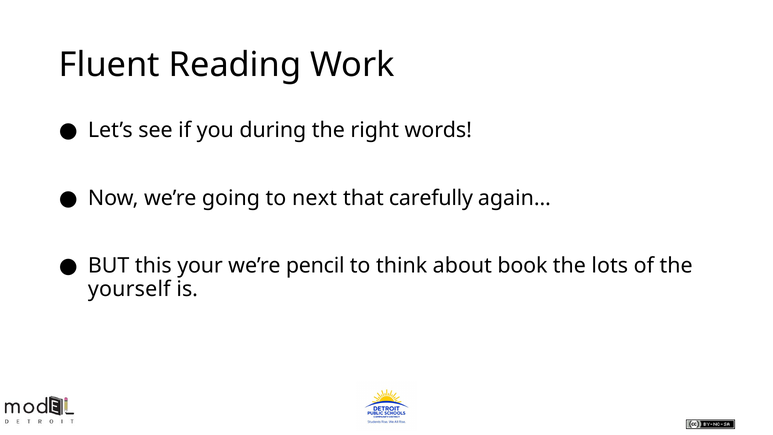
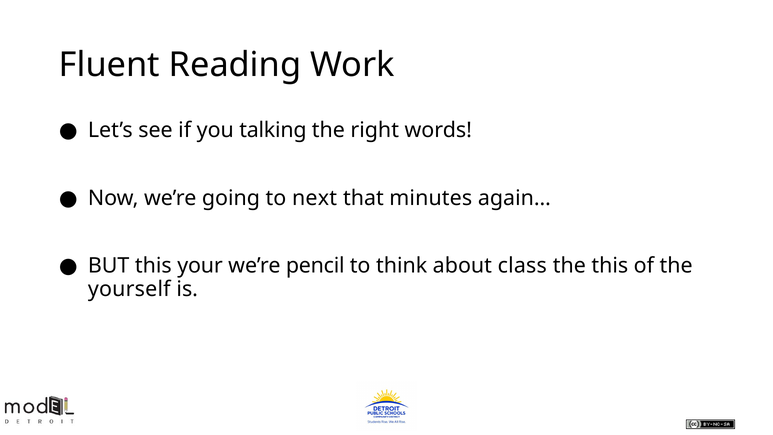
during: during -> talking (273, 130)
carefully: carefully -> minutes (431, 198)
book: book -> class (522, 266)
the lots: lots -> this (610, 266)
